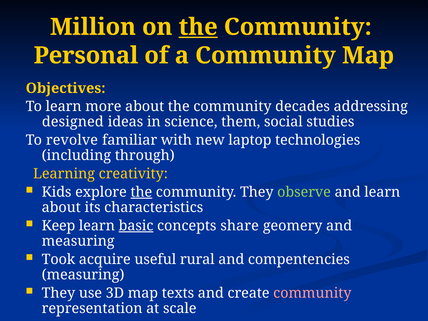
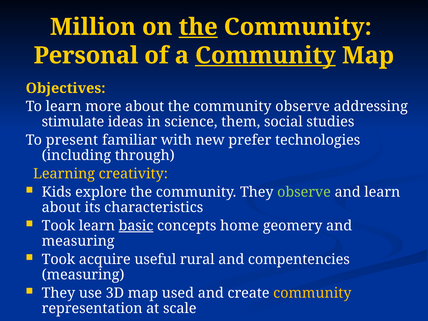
Community underline: none -> present (265, 56)
community decades: decades -> observe (303, 106)
designed: designed -> stimulate (73, 122)
revolve: revolve -> present (72, 140)
laptop: laptop -> prefer (250, 140)
the underline: present -> none (141, 192)
Keep: Keep -> Took (58, 226)
share: share -> home (240, 226)
texts: texts -> used (178, 293)
community colour: pink -> yellow (312, 293)
